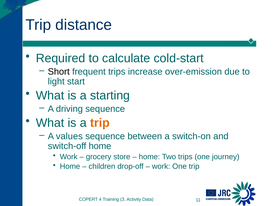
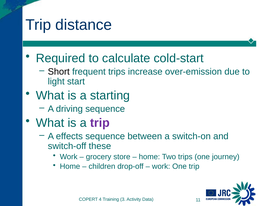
trip colour: orange -> purple (100, 123)
values: values -> effects (69, 136)
switch-off home: home -> these (100, 146)
